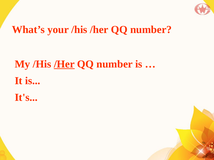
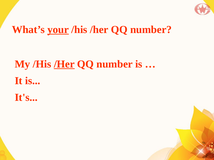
your underline: none -> present (58, 30)
